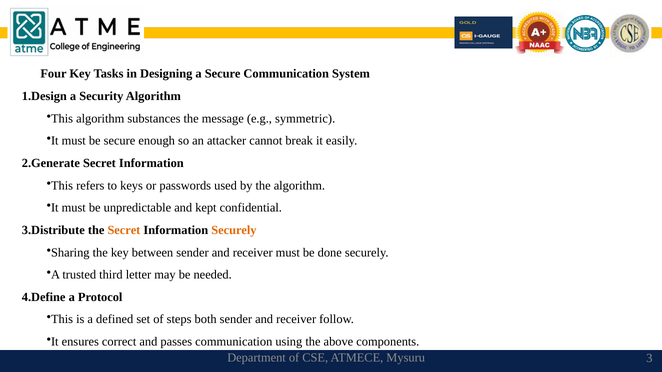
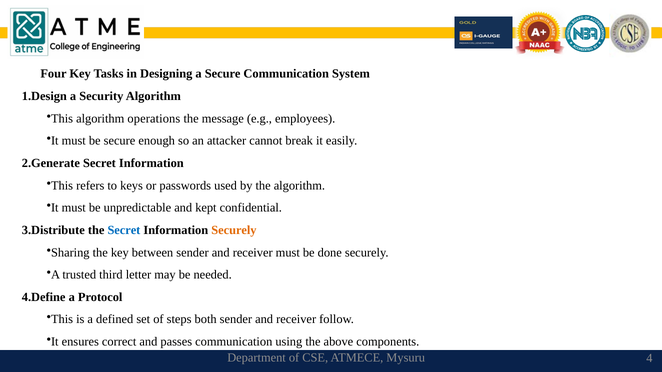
substances: substances -> operations (154, 119)
symmetric: symmetric -> employees (305, 119)
Secret colour: orange -> blue (124, 230)
3: 3 -> 4 (649, 358)
